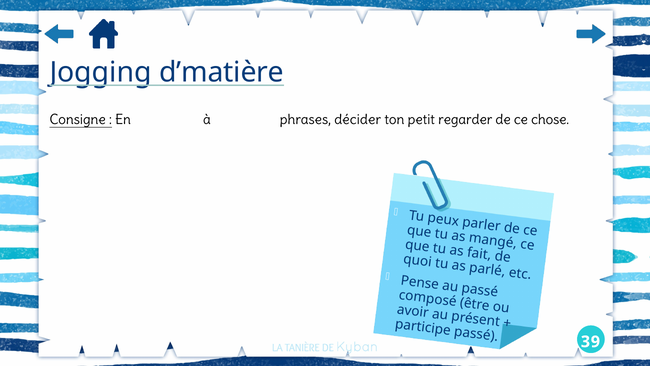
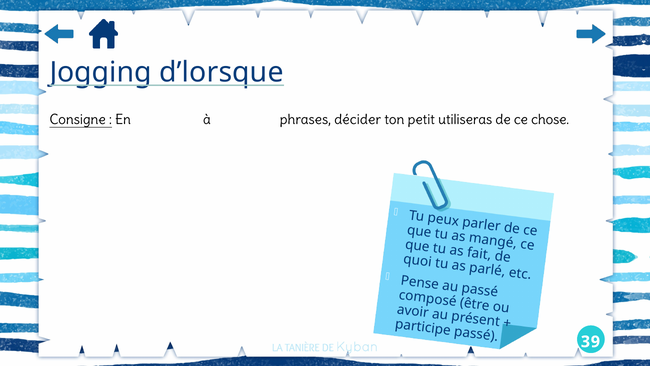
d’matière: d’matière -> d’lorsque (221, 72)
regarder: regarder -> utiliseras (465, 120)
